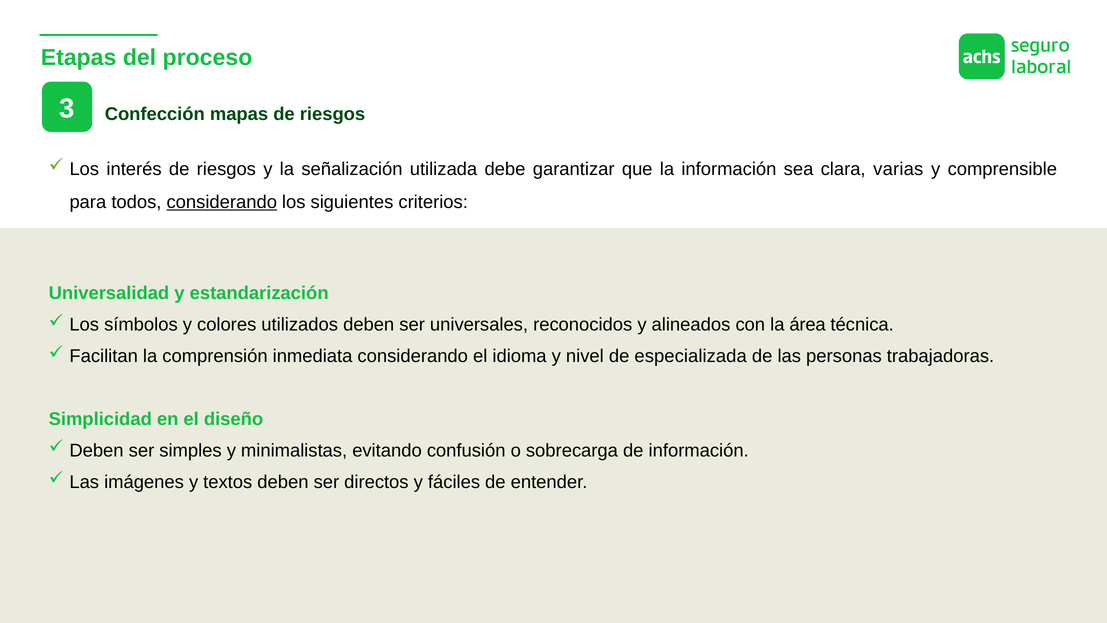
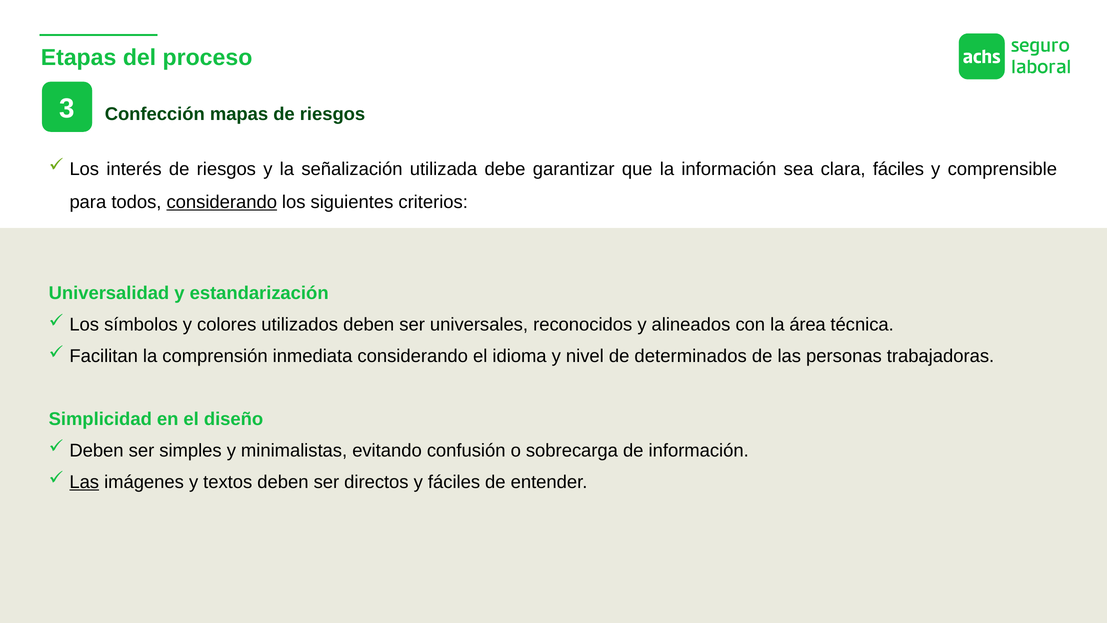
clara varias: varias -> fáciles (898, 169)
especializada: especializada -> determinados (691, 356)
Las underline: none -> present (84, 482)
